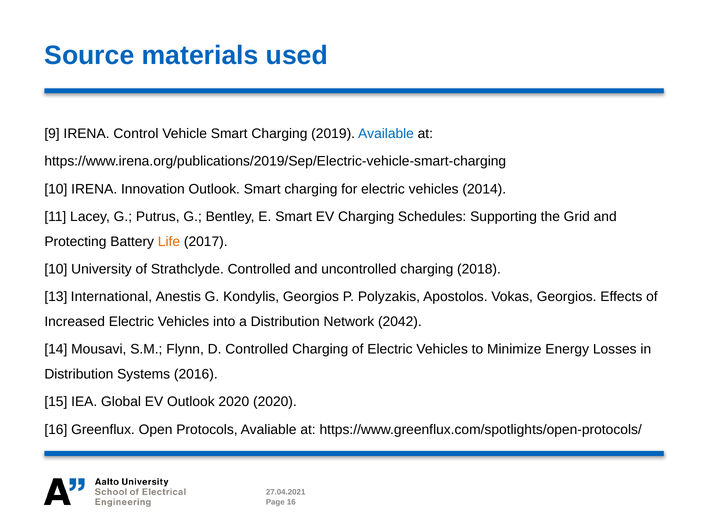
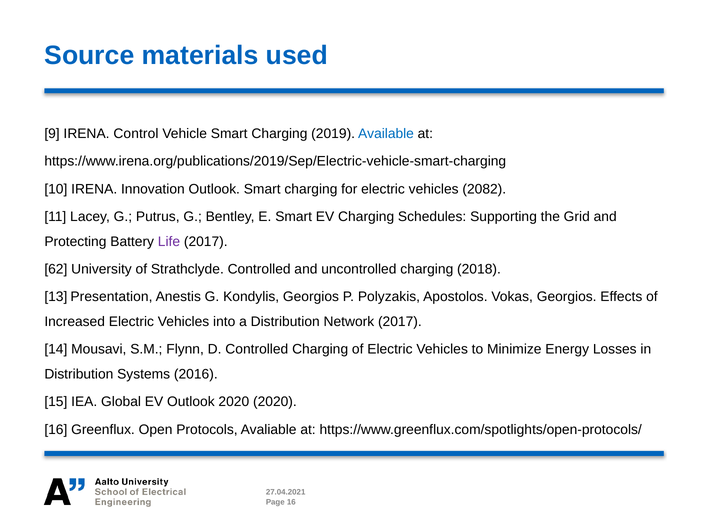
2014: 2014 -> 2082 (484, 189)
Life colour: orange -> purple (169, 241)
10: 10 -> 62 (56, 269)
International: International -> Presentation (111, 297)
Network 2042: 2042 -> 2017 (400, 322)
